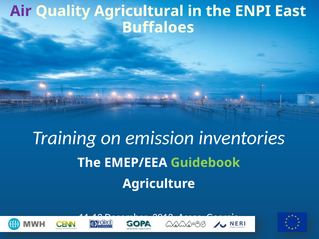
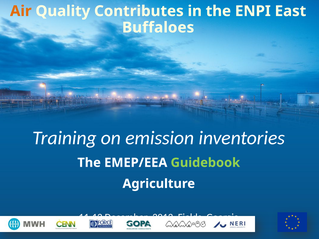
Air colour: purple -> orange (21, 11)
Agricultural: Agricultural -> Contributes (139, 11)
Asses: Asses -> Fields (191, 217)
